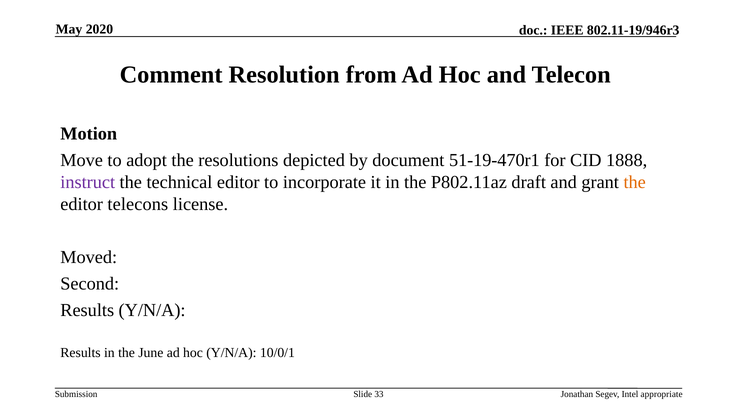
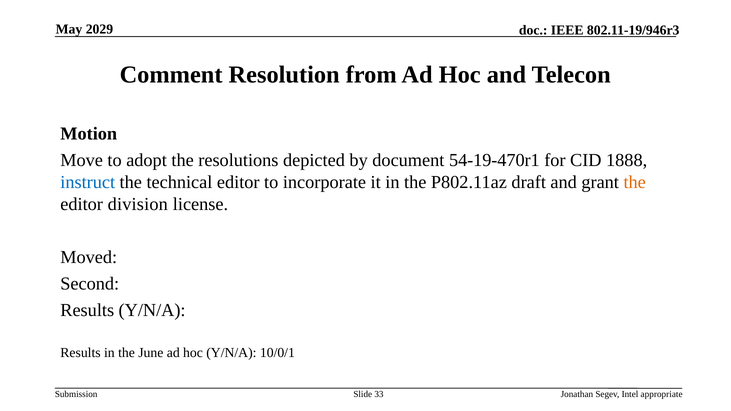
2020: 2020 -> 2029 (99, 29)
51-19-470r1: 51-19-470r1 -> 54-19-470r1 (494, 160)
instruct colour: purple -> blue (88, 182)
telecons: telecons -> division (138, 204)
